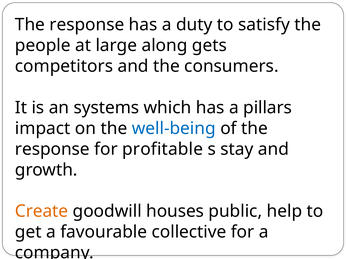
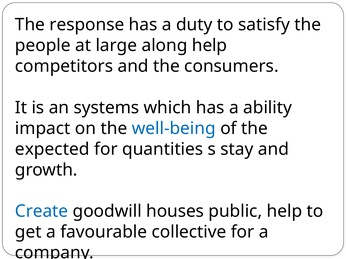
along gets: gets -> help (210, 46)
pillars: pillars -> ability (268, 108)
response: response -> expected (52, 149)
profitable: profitable -> quantities (163, 149)
Create colour: orange -> blue (42, 212)
